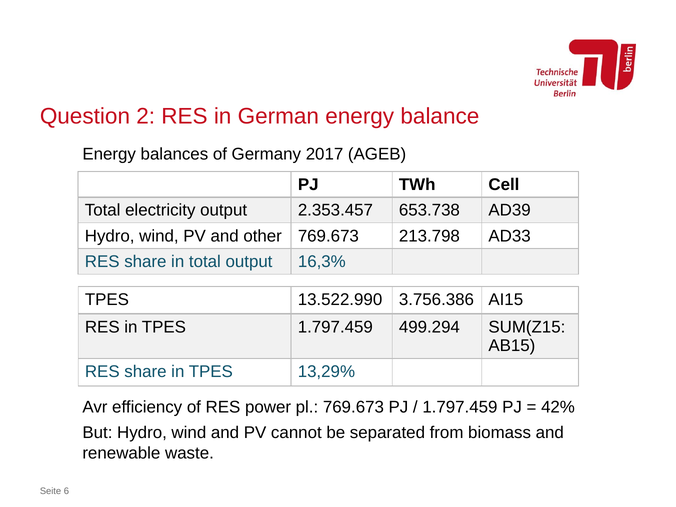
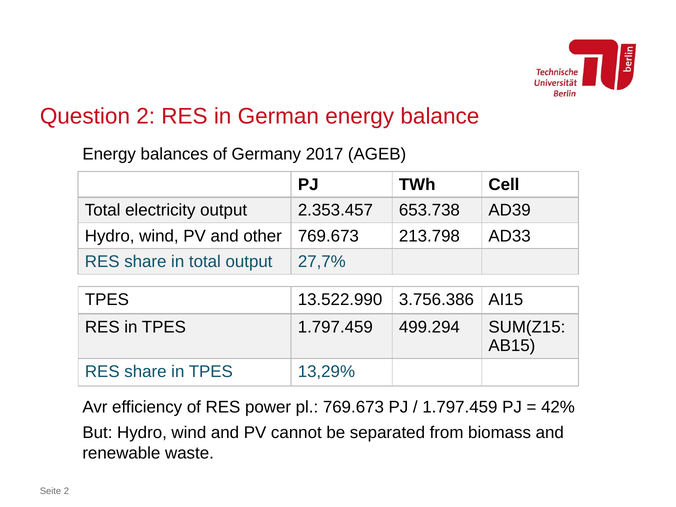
16,3%: 16,3% -> 27,7% (322, 262)
Seite 6: 6 -> 2 (66, 491)
